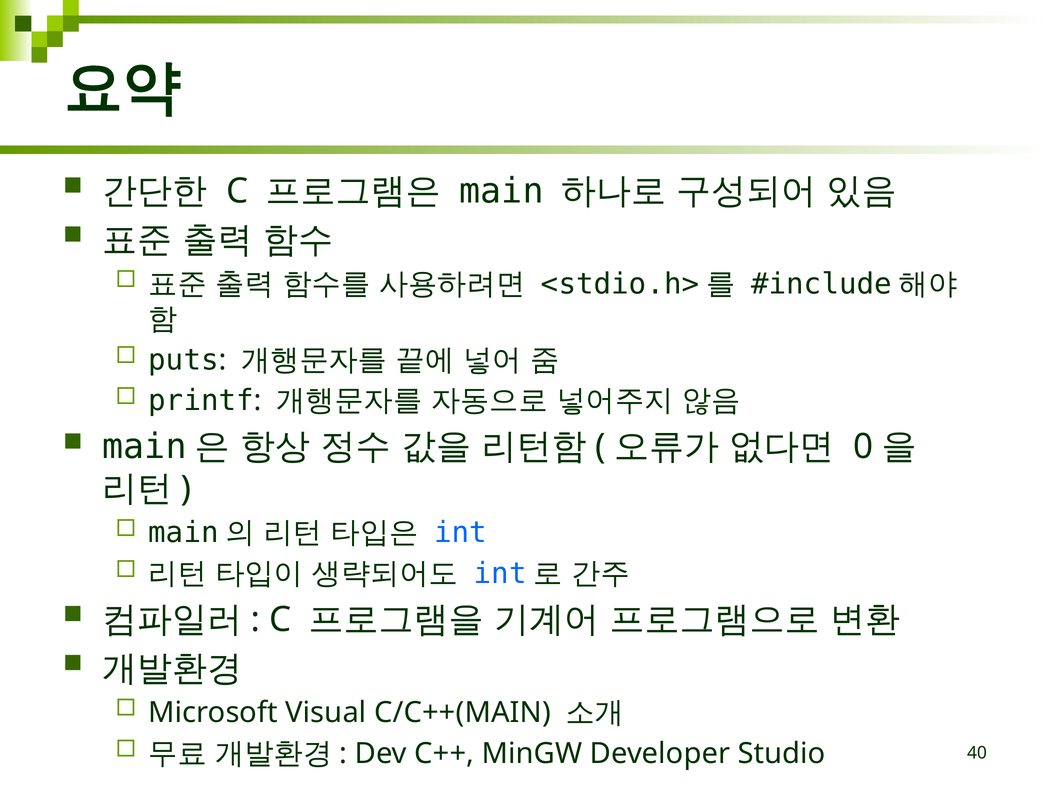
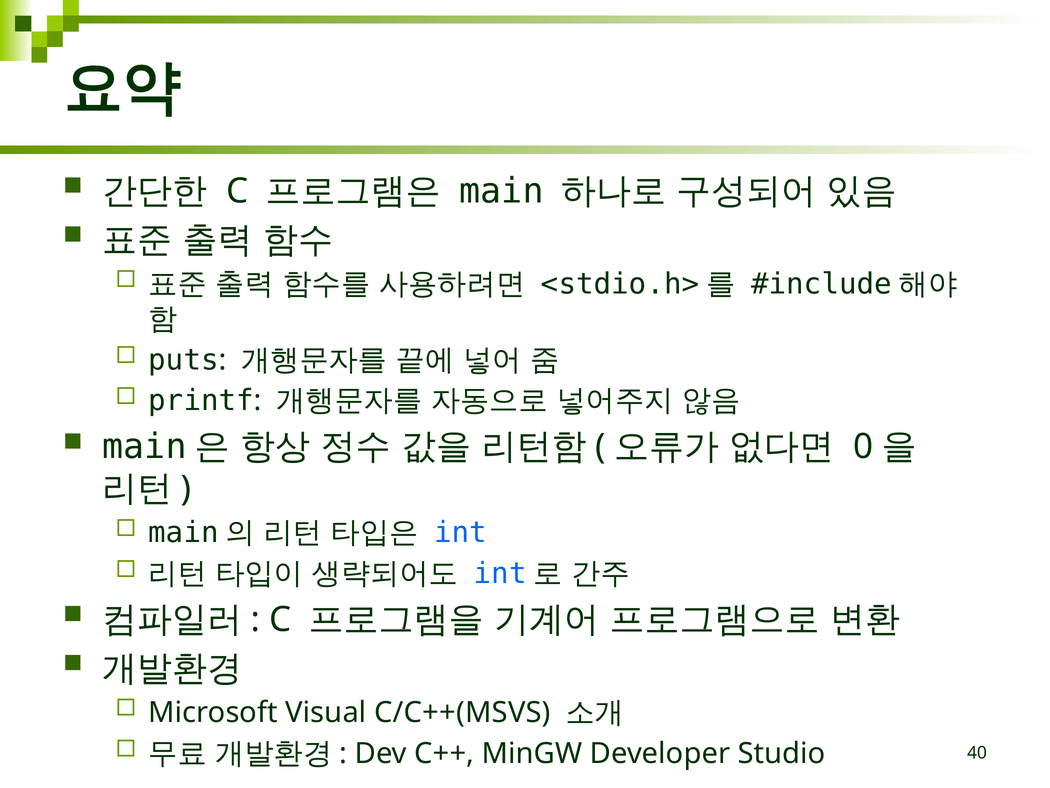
C/C++(MAIN: C/C++(MAIN -> C/C++(MSVS (462, 712)
